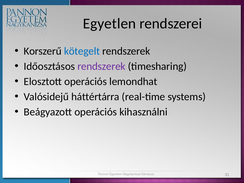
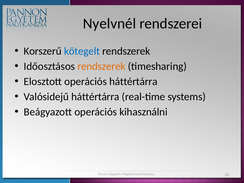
Egyetlen: Egyetlen -> Nyelvnél (109, 24)
rendszerek colour: purple -> orange (101, 66)
operációs lemondhat: lemondhat -> háttértárra (133, 82)
